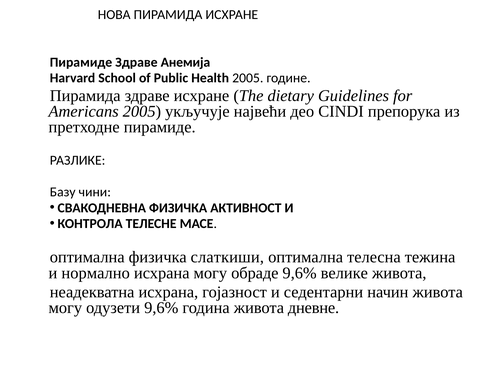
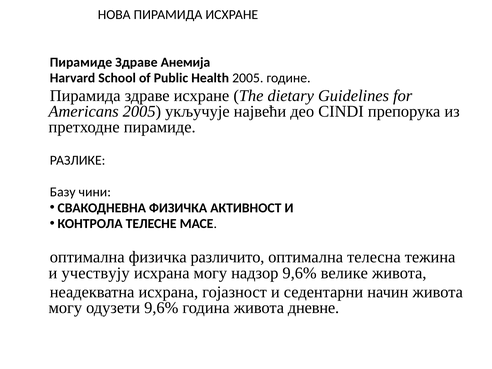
слаткиши: слаткиши -> различито (227, 257)
нормално: нормално -> учествују (96, 273)
обраде: обраде -> надзор (255, 273)
